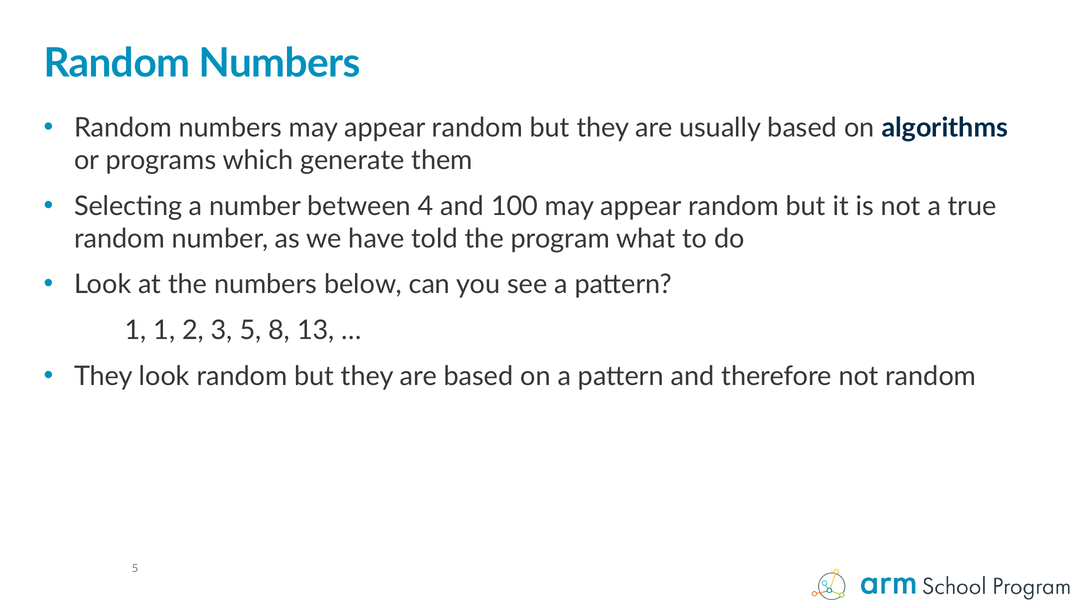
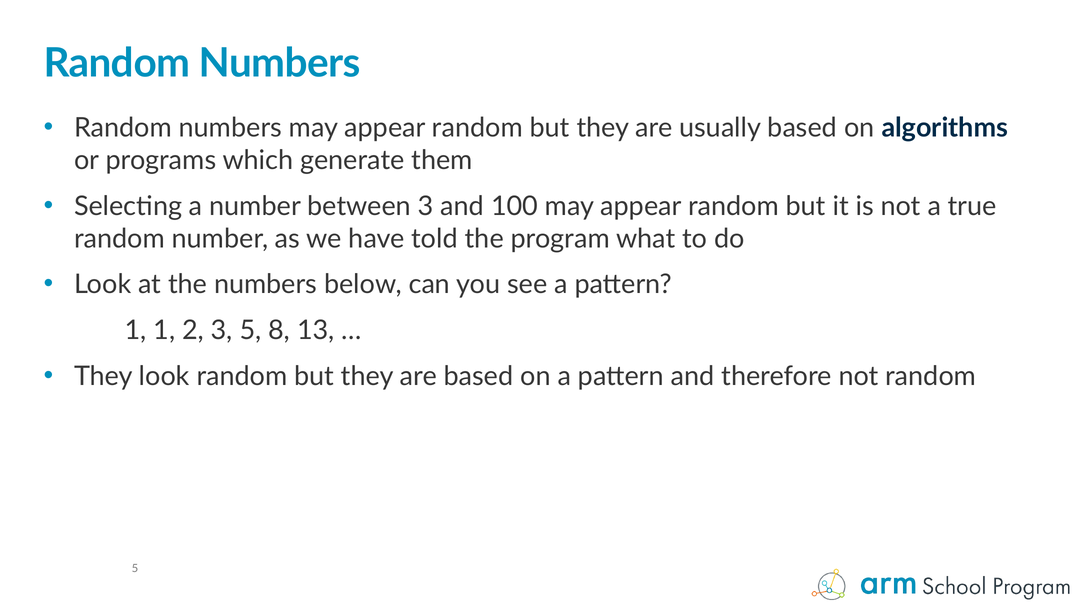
between 4: 4 -> 3 (426, 206)
